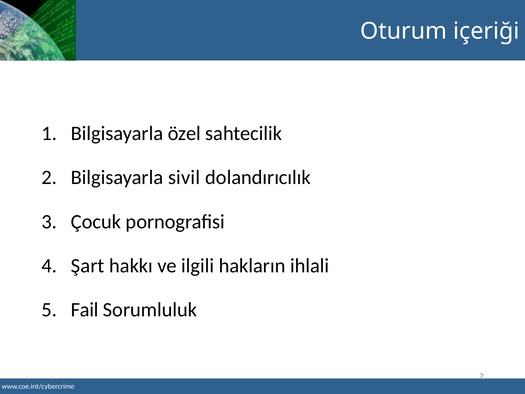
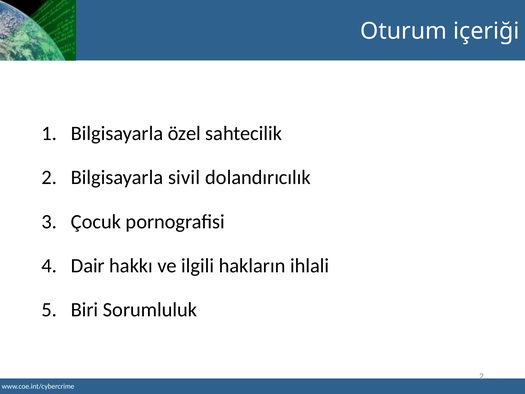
Şart: Şart -> Dair (88, 266)
Fail: Fail -> Biri (85, 310)
